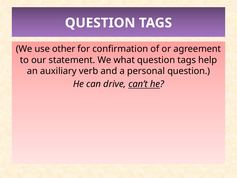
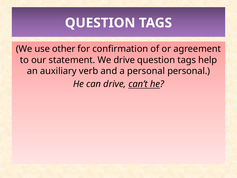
We what: what -> drive (124, 60)
personal question: question -> personal (189, 71)
